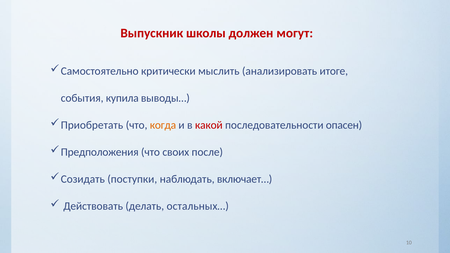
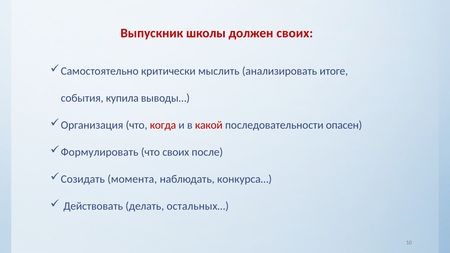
должен могут: могут -> своих (295, 33)
Приобретать: Приобретать -> Организация (92, 125)
когда colour: orange -> red (163, 125)
Предположения: Предположения -> Формулировать (100, 152)
поступки: поступки -> момента (132, 179)
включает…: включает… -> конкурса… (244, 179)
